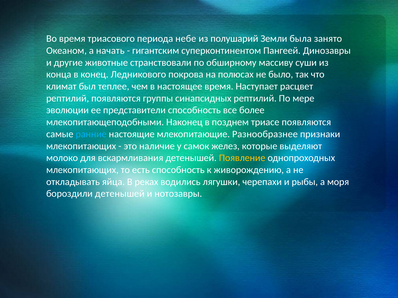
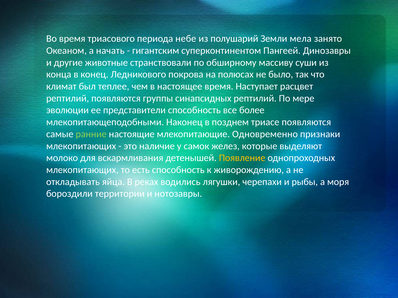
была: была -> мела (301, 39)
ранние colour: light blue -> light green (91, 134)
Разнообразнее: Разнообразнее -> Одновременно (265, 134)
бороздили детенышей: детенышей -> территории (120, 194)
